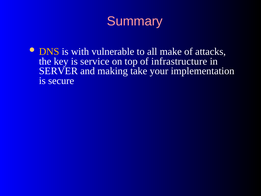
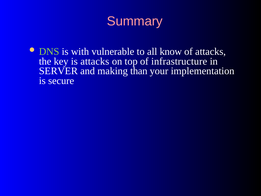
DNS colour: yellow -> light green (49, 51)
make: make -> know (171, 51)
is service: service -> attacks (95, 61)
take: take -> than (139, 71)
